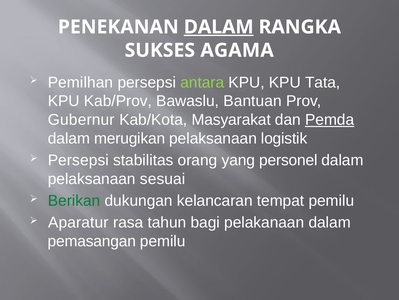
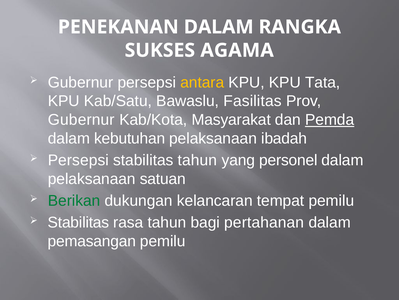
DALAM underline: present -> none (219, 27)
Pemilhan: Pemilhan -> Gubernur (81, 82)
antara colour: light green -> yellow (202, 82)
Kab/Prov: Kab/Prov -> Kab/Satu (118, 101)
Bantuan: Bantuan -> Fasilitas (253, 101)
merugikan: merugikan -> kebutuhan (130, 138)
logistik: logistik -> ibadah (284, 138)
stabilitas orang: orang -> tahun (197, 160)
sesuai: sesuai -> satuan (163, 178)
Aparatur: Aparatur -> Stabilitas (78, 222)
pelakanaan: pelakanaan -> pertahanan (264, 222)
